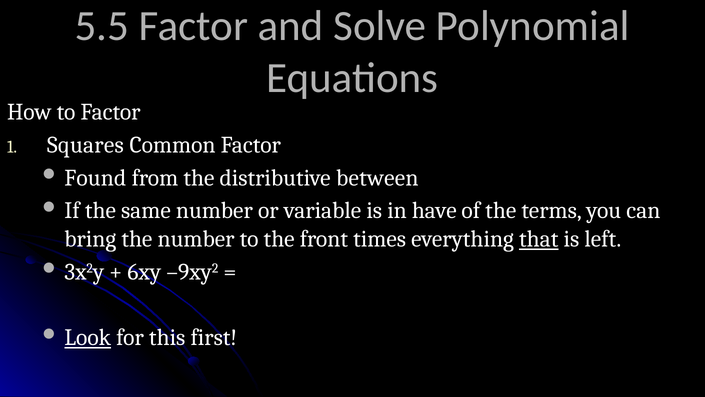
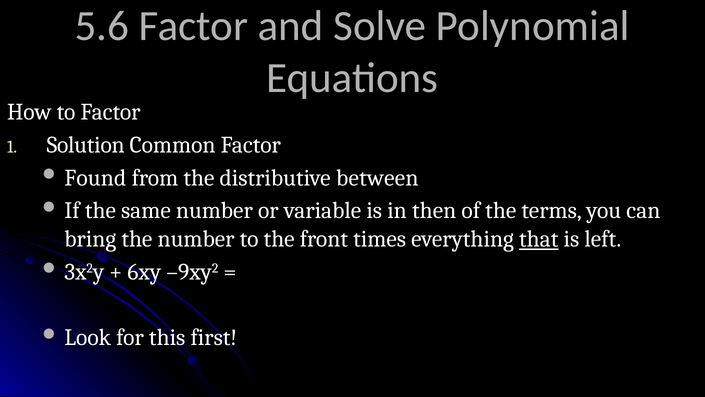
5.5: 5.5 -> 5.6 (102, 26)
Squares: Squares -> Solution (86, 145)
have: have -> then (434, 210)
Look underline: present -> none (88, 337)
